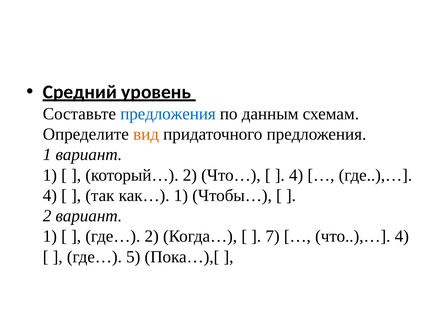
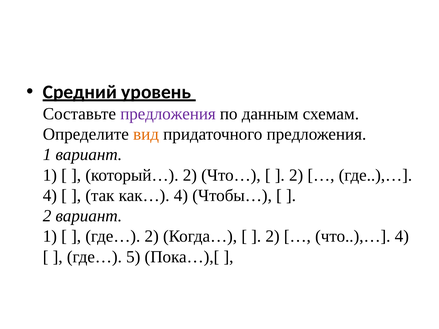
предложения colour: blue -> purple (168, 114)
4: 4 -> 2 (296, 175)
как… 1: 1 -> 4 (181, 196)
7: 7 -> 2 (273, 237)
